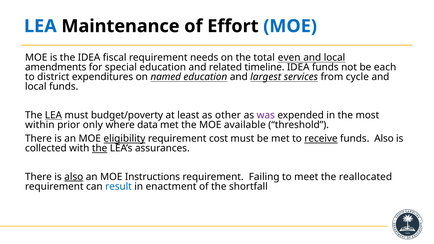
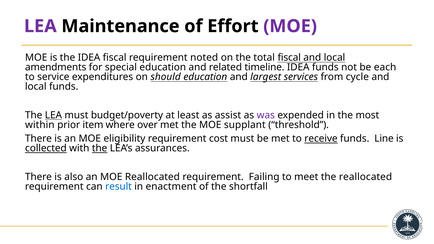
LEA colour: blue -> purple (40, 26)
MOE colour: blue -> purple (290, 26)
needs: needs -> noted (204, 58)
total even: even -> fiscal (289, 58)
district: district -> service (53, 77)
named: named -> should (166, 77)
other: other -> assist (228, 115)
only: only -> item (93, 125)
data: data -> over (147, 125)
available: available -> supplant (245, 125)
eligibility underline: present -> none (124, 139)
funds Also: Also -> Line (384, 139)
collected underline: none -> present (46, 148)
also underline: present -> none (74, 177)
MOE Instructions: Instructions -> Reallocated (152, 177)
